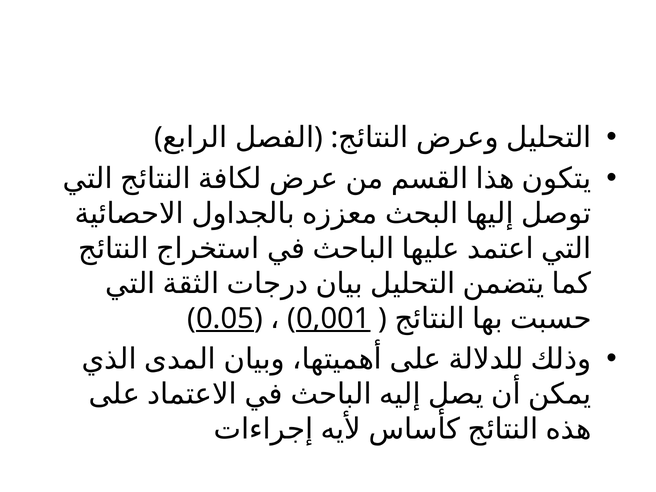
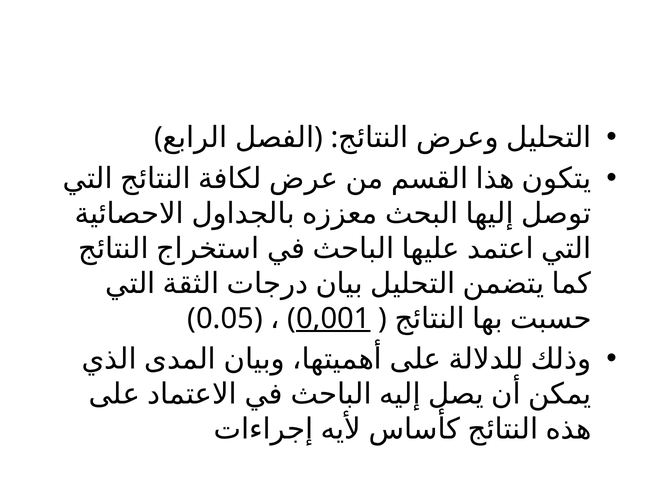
0.05 underline: present -> none (225, 318)
